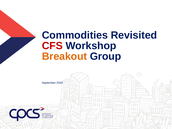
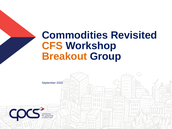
CFS colour: red -> orange (52, 46)
